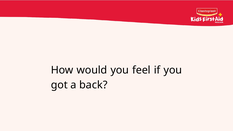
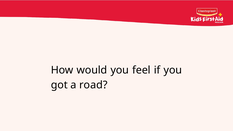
back: back -> road (93, 85)
